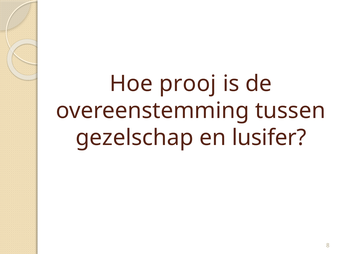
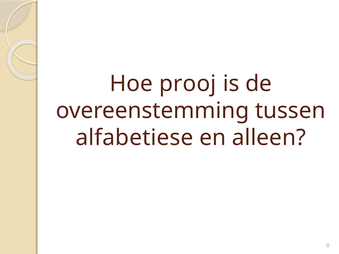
gezelschap: gezelschap -> alfabetiese (134, 138)
lusifer: lusifer -> alleen (269, 138)
